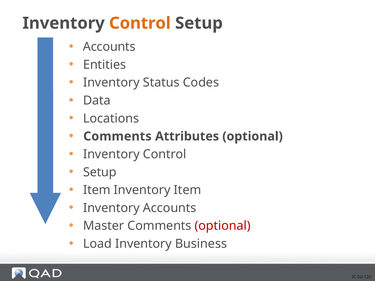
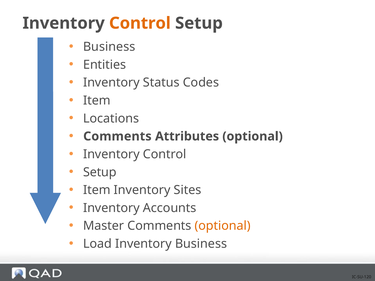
Accounts: Accounts -> Business (109, 47)
Data: Data -> Item (97, 101)
Inventory Item: Item -> Sites (188, 190)
optional colour: red -> orange (223, 226)
